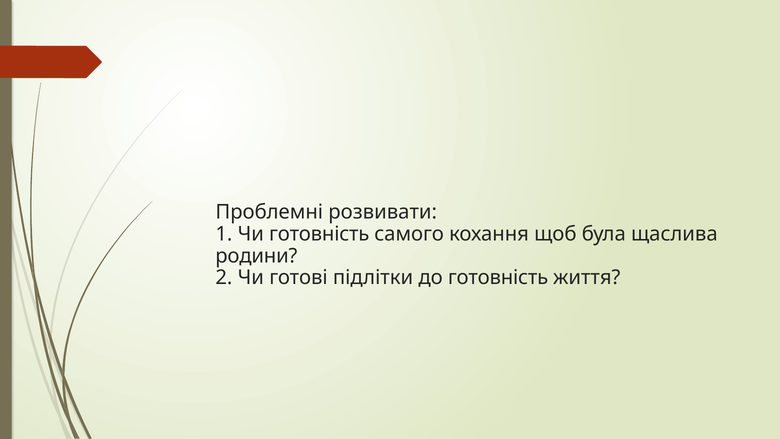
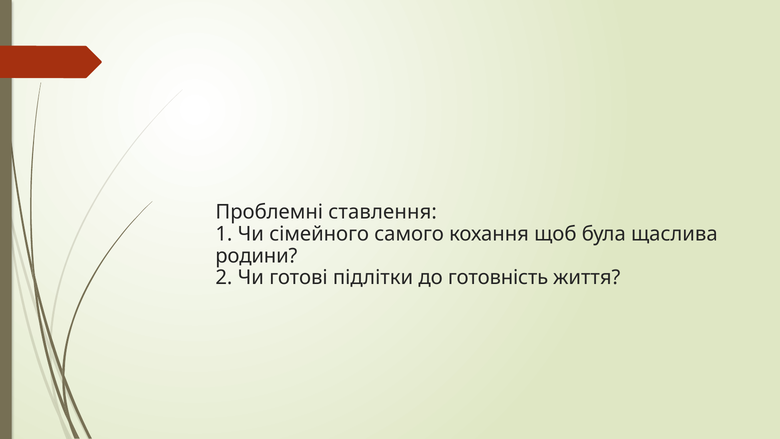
розвивати: розвивати -> ставлення (383, 212)
Чи готовність: готовність -> сімейного (319, 234)
